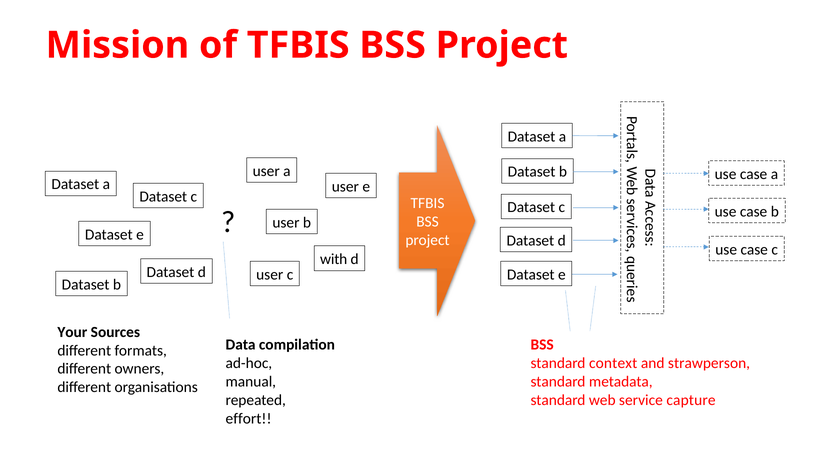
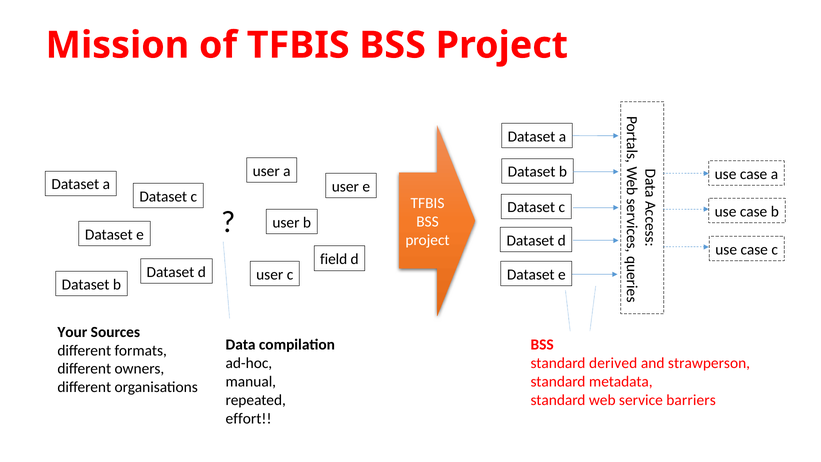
with: with -> field (334, 259)
context: context -> derived (613, 363)
capture: capture -> barriers (691, 400)
